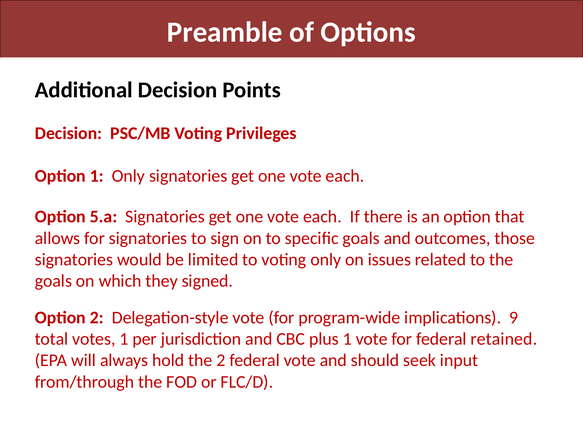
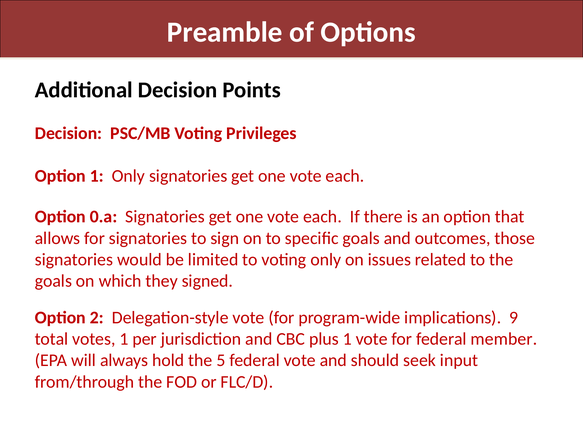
5.a: 5.a -> 0.a (104, 217)
retained: retained -> member (504, 339)
the 2: 2 -> 5 (221, 361)
